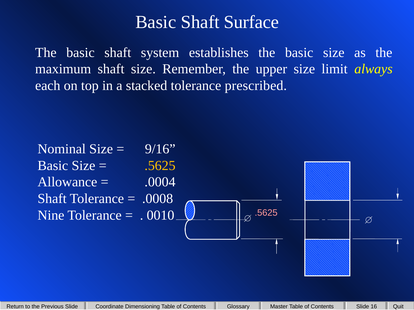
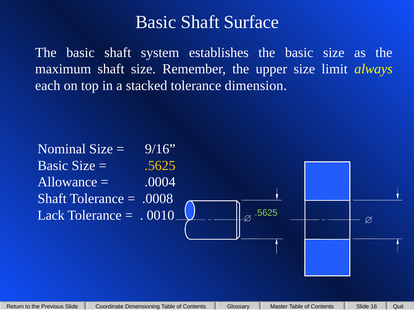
prescribed: prescribed -> dimension (256, 86)
Nine: Nine -> Lack (51, 216)
.5625 colour: pink -> light green (266, 213)
